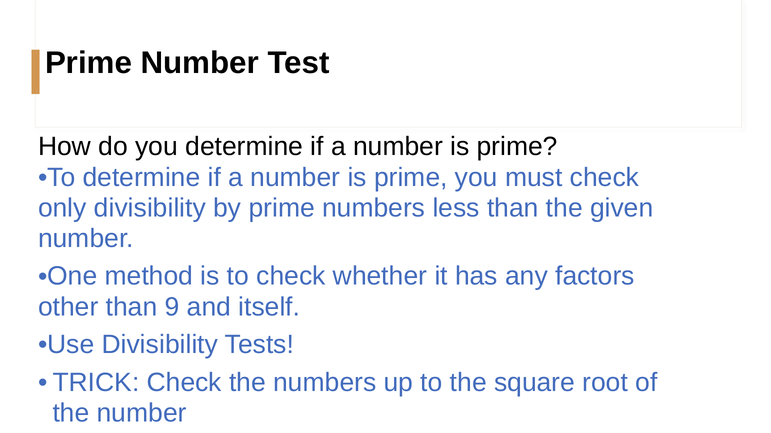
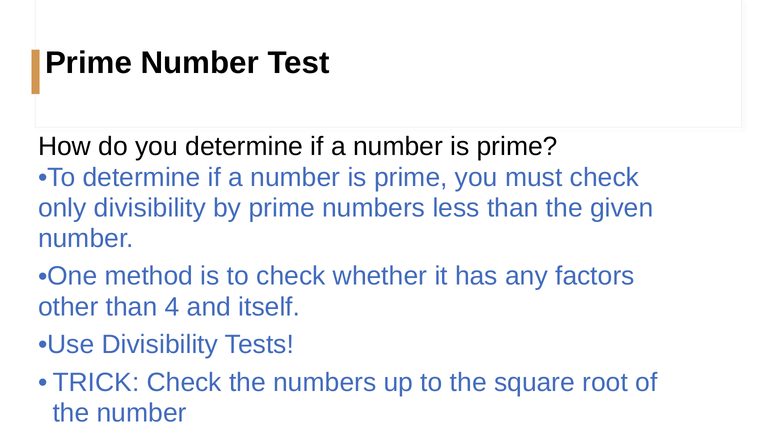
9: 9 -> 4 (172, 307)
